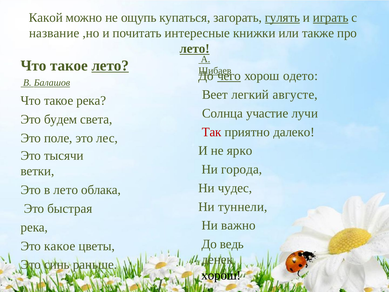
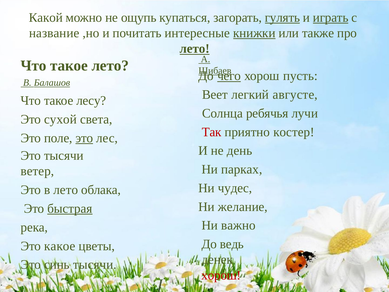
книжки underline: none -> present (254, 33)
лето underline: present -> none (110, 66)
одето: одето -> пусть (300, 76)
такое река: река -> лесу (91, 101)
участие: участие -> ребячья (267, 113)
будем: будем -> сухой (60, 119)
далеко: далеко -> костер (294, 132)
это underline: none -> present (84, 138)
ярко: ярко -> день (240, 151)
города: города -> парках (242, 169)
ветки: ветки -> ветер (37, 171)
туннели: туннели -> желание (243, 207)
быстрая underline: none -> present (70, 208)
синь раньше: раньше -> тысячи (95, 264)
хорош colour: black -> red (221, 275)
